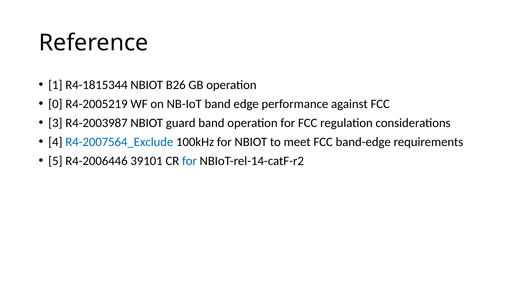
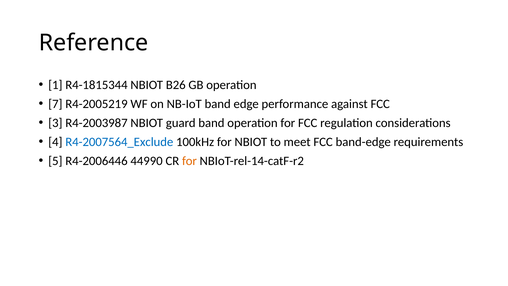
0: 0 -> 7 (55, 104)
39101: 39101 -> 44990 (147, 161)
for colour: blue -> orange (189, 161)
